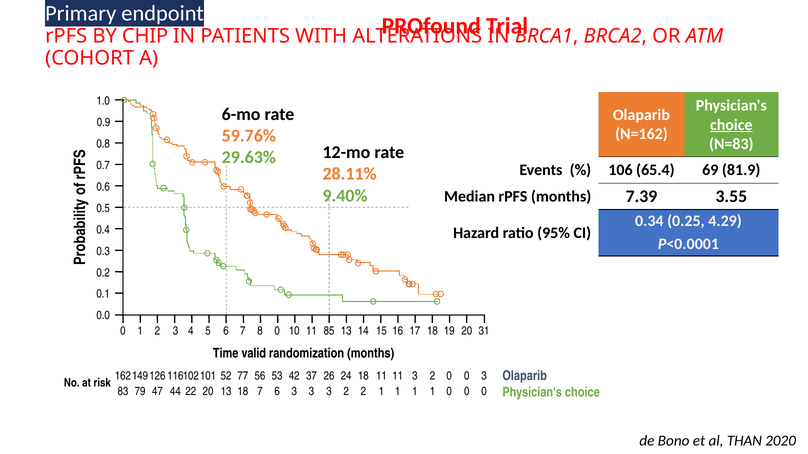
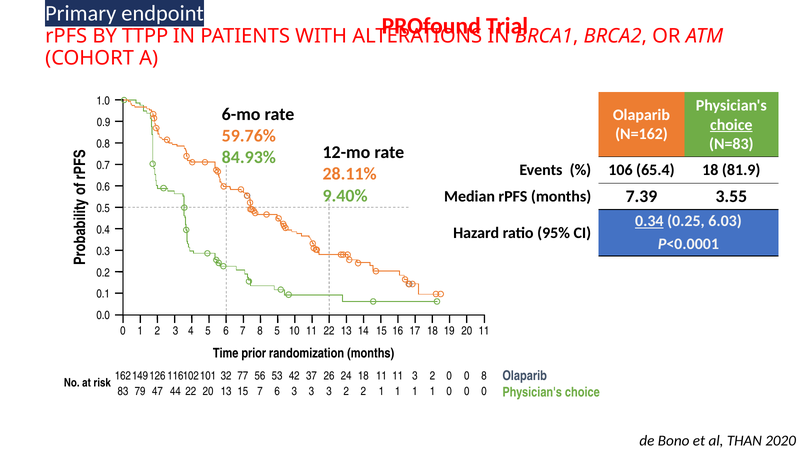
CHIP: CHIP -> TTPP (145, 36)
29.63%: 29.63% -> 84.93% (249, 157)
65.4 69: 69 -> 18 (710, 170)
0.34 underline: none -> present (649, 221)
4.29: 4.29 -> 6.03 (725, 221)
8 0: 0 -> 5 (277, 331)
11 85: 85 -> 22 (329, 331)
20 31: 31 -> 11 (484, 331)
valid: valid -> prior (254, 354)
52: 52 -> 32 (226, 377)
0 3: 3 -> 8 (484, 377)
13 18: 18 -> 15 (243, 392)
